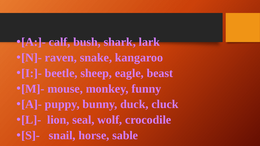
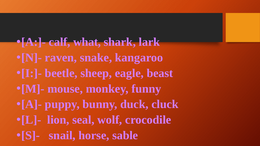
bush: bush -> what (87, 42)
